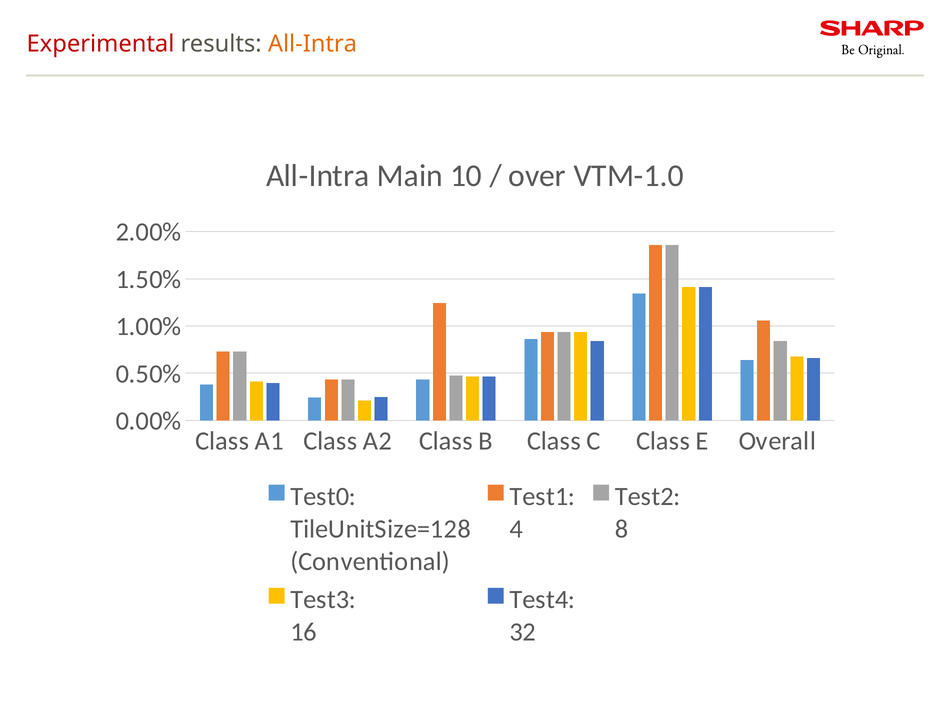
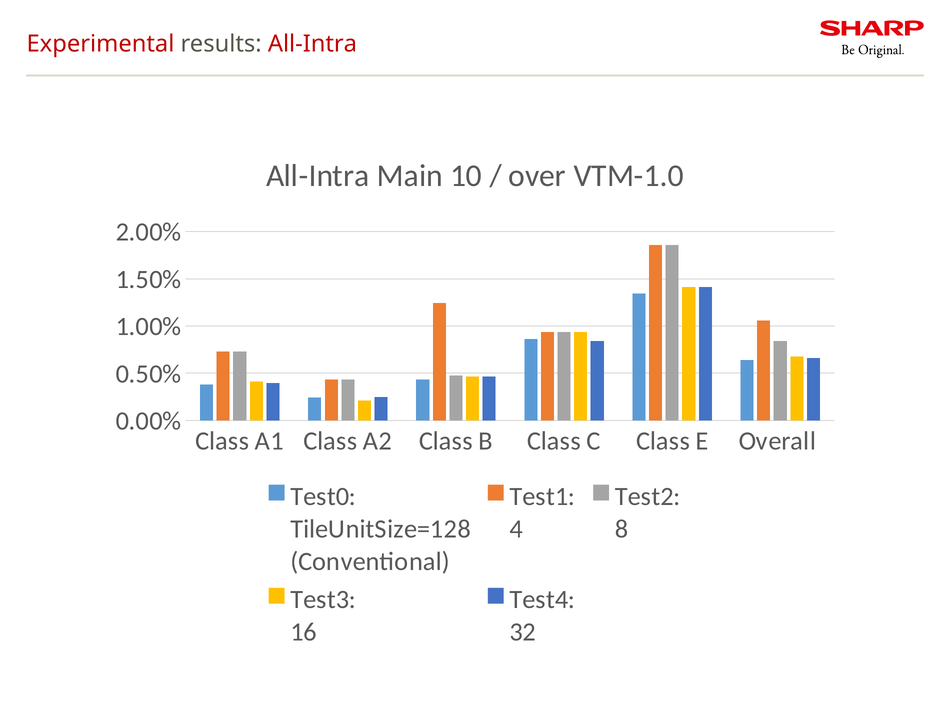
All-Intra colour: orange -> red (312, 44)
